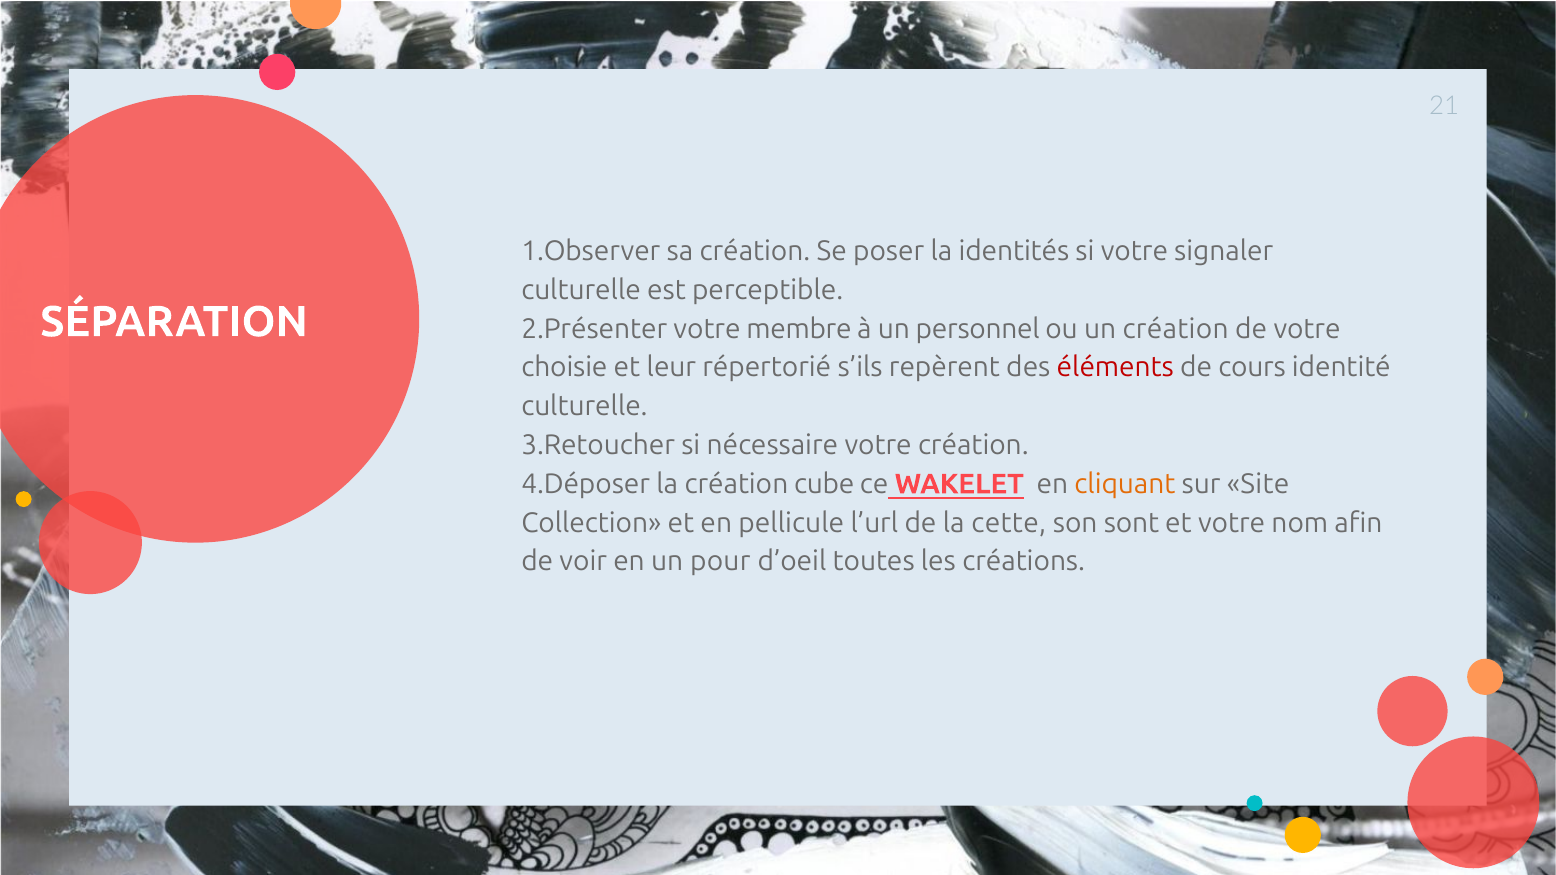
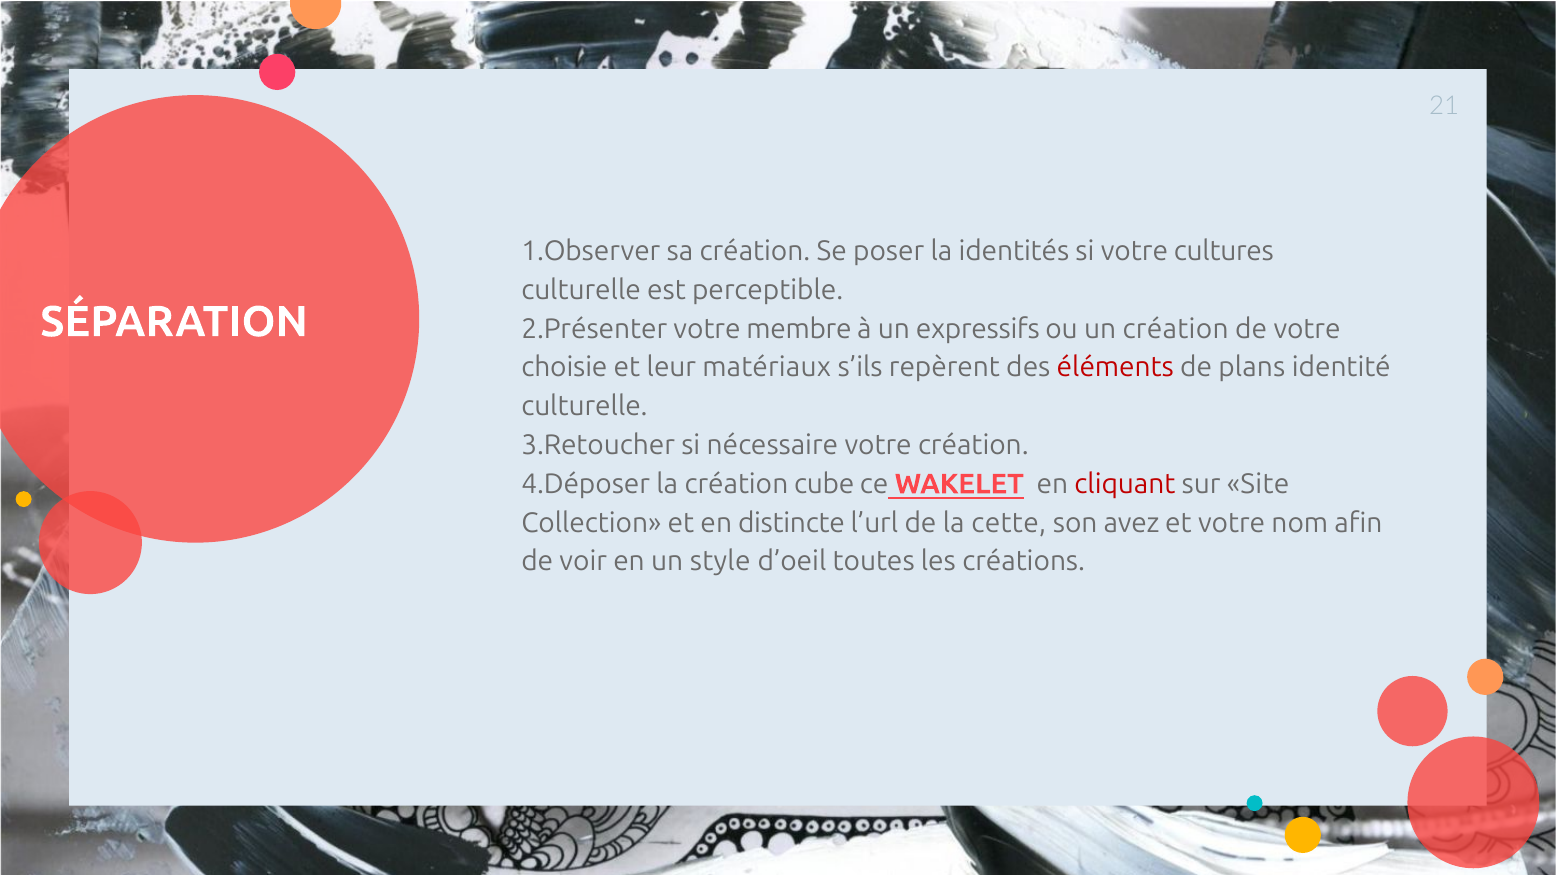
signaler: signaler -> cultures (1224, 252)
personnel: personnel -> expressifs (978, 329)
répertorié: répertorié -> matériaux (767, 368)
cours: cours -> plans (1252, 368)
cliquant colour: orange -> red (1125, 484)
pellicule: pellicule -> distincte (791, 523)
sont: sont -> avez (1132, 523)
pour: pour -> style (720, 562)
